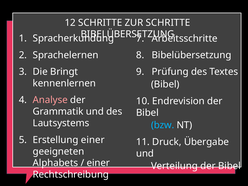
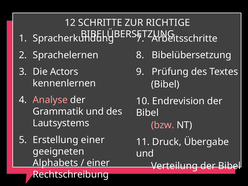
ZUR SCHRITTE: SCHRITTE -> RICHTIGE (168, 23)
Bringt: Bringt -> Actors (64, 72)
bzw colour: light blue -> pink (163, 125)
